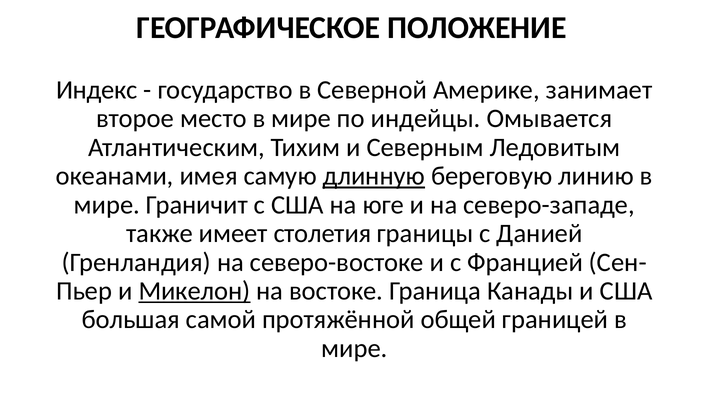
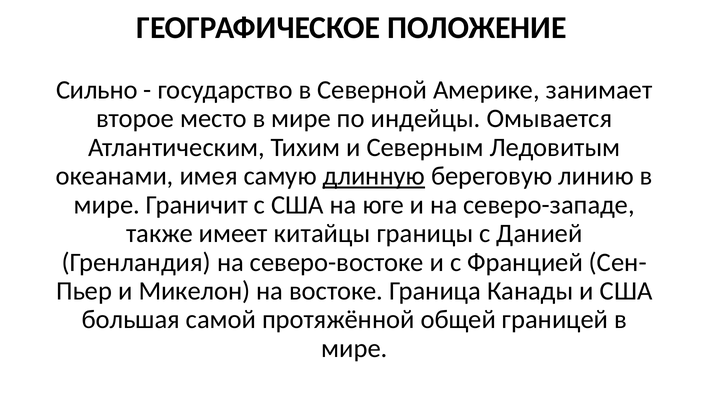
Индекс: Индекс -> Сильно (97, 90)
столетия: столетия -> китайцы (322, 233)
Микелон underline: present -> none (194, 291)
